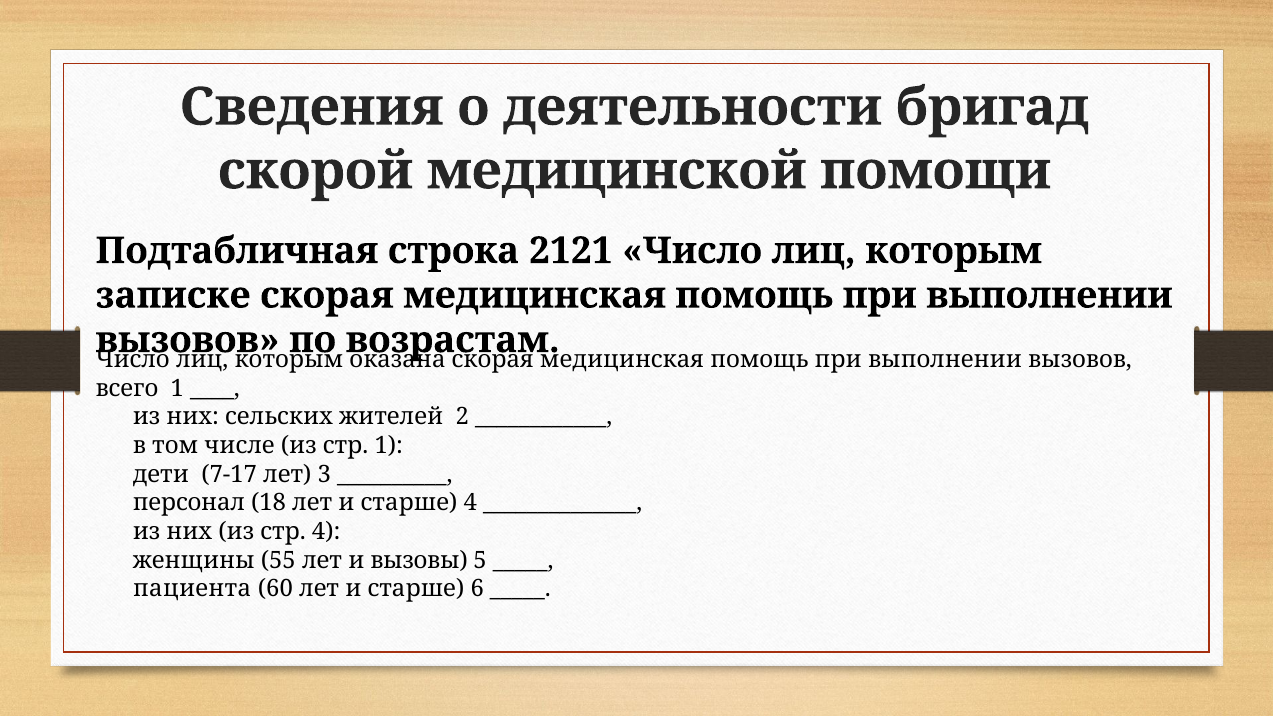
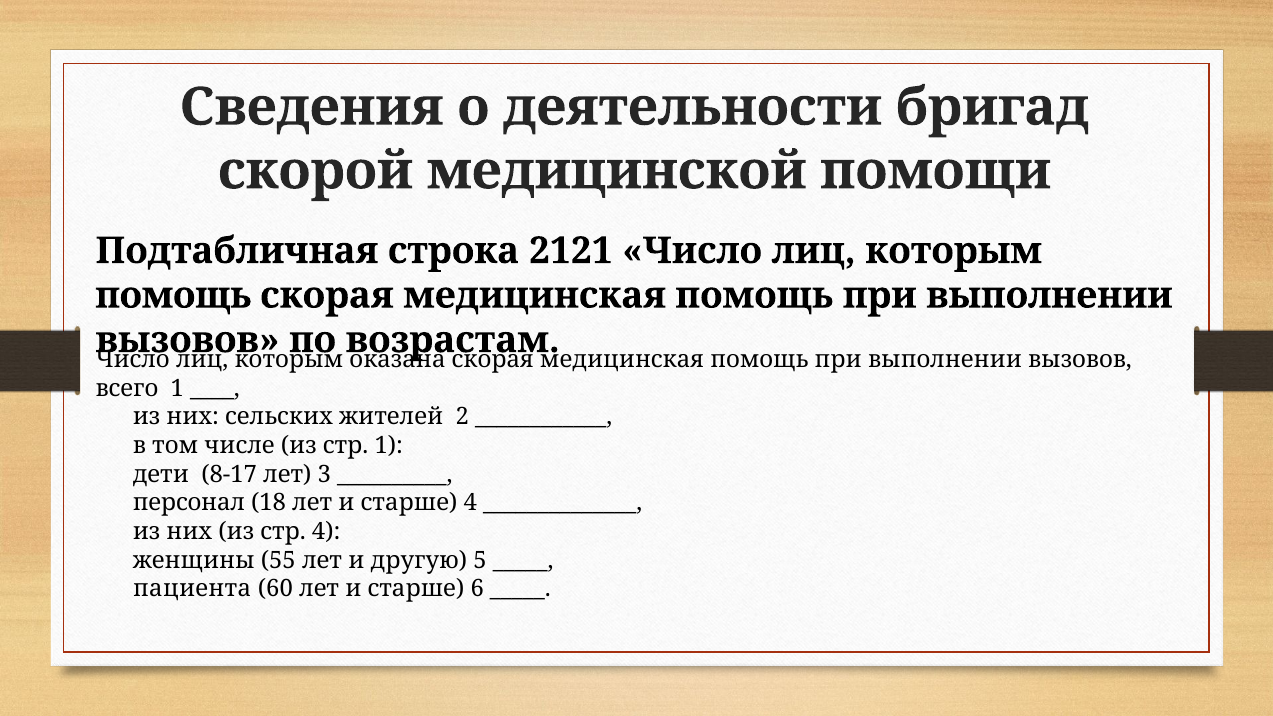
записке: записке -> помощь (173, 295)
7-17: 7-17 -> 8-17 (229, 474)
вызовы: вызовы -> другую (419, 560)
